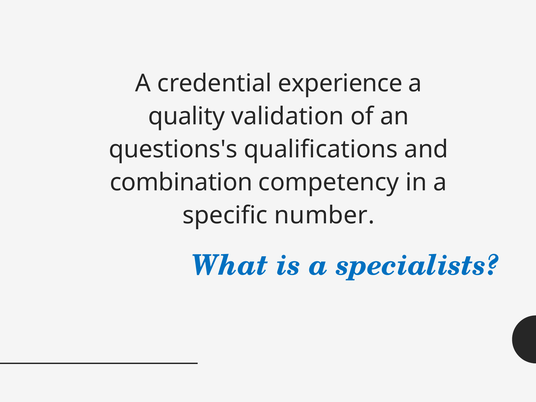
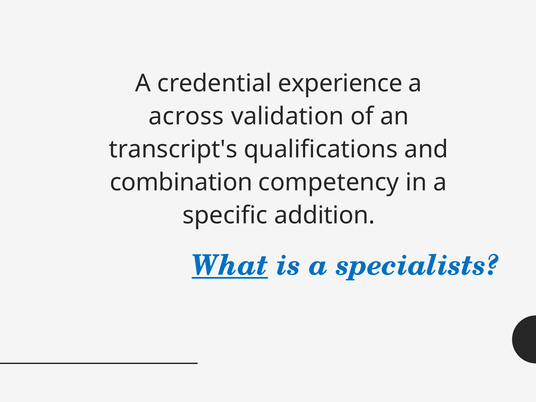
quality: quality -> across (186, 116)
questions's: questions's -> transcript's (173, 149)
number: number -> addition (325, 215)
What underline: none -> present (230, 266)
